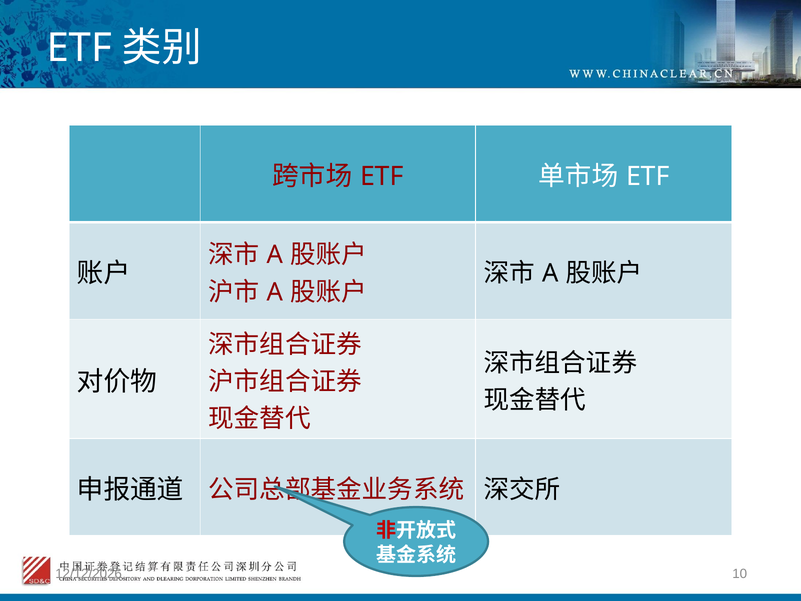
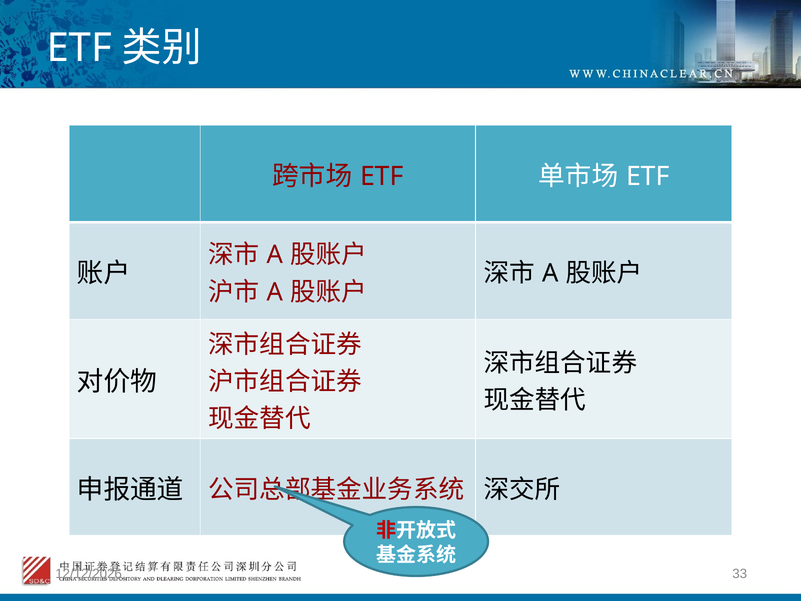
10: 10 -> 33 (740, 574)
